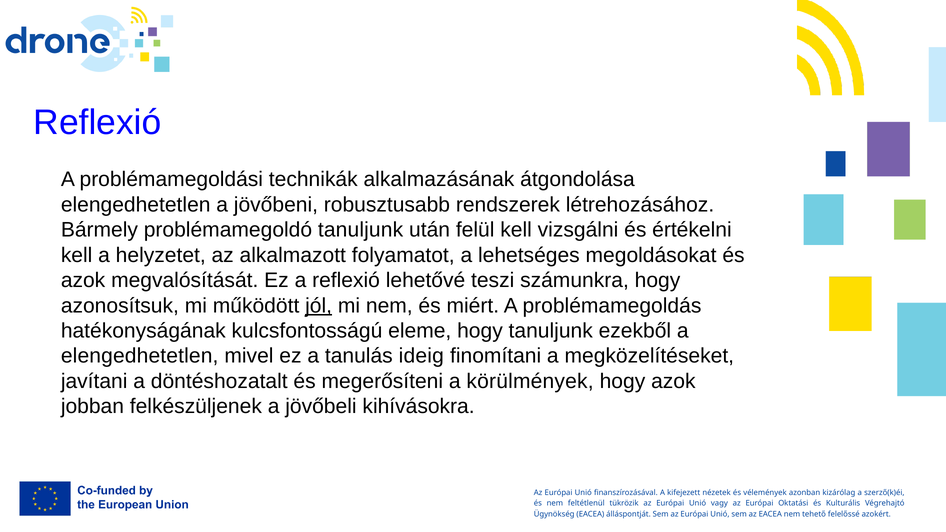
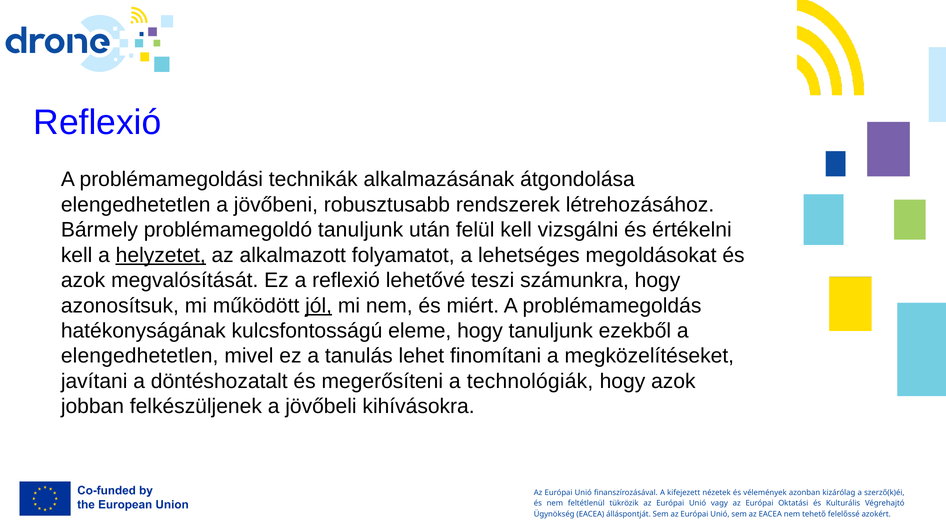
helyzetet underline: none -> present (161, 255)
ideig: ideig -> lehet (421, 356)
körülmények: körülmények -> technológiák (530, 381)
